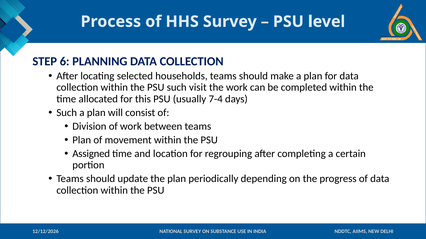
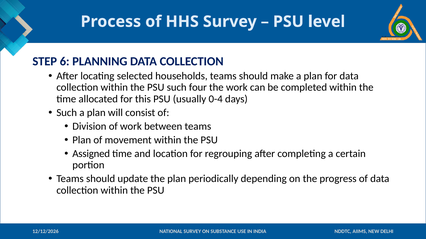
visit: visit -> four (198, 88)
7-4: 7-4 -> 0-4 (216, 99)
